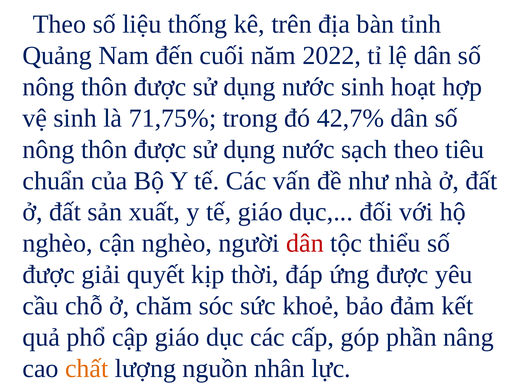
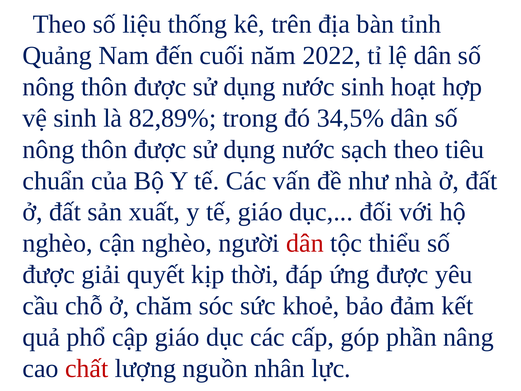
71,75%: 71,75% -> 82,89% (172, 118)
42,7%: 42,7% -> 34,5% (350, 118)
chất colour: orange -> red (87, 368)
